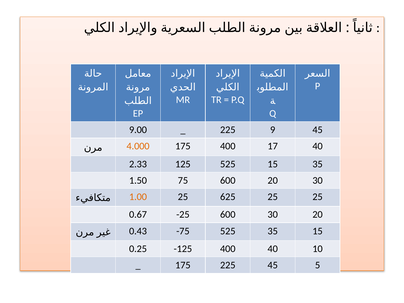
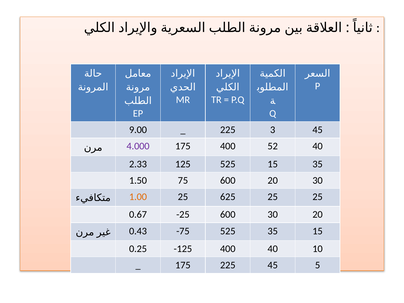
9: 9 -> 3 (273, 130)
4.000 colour: orange -> purple (138, 146)
17: 17 -> 52 (273, 146)
